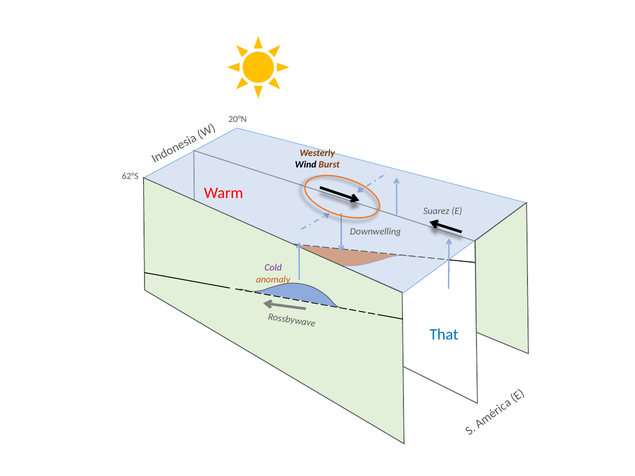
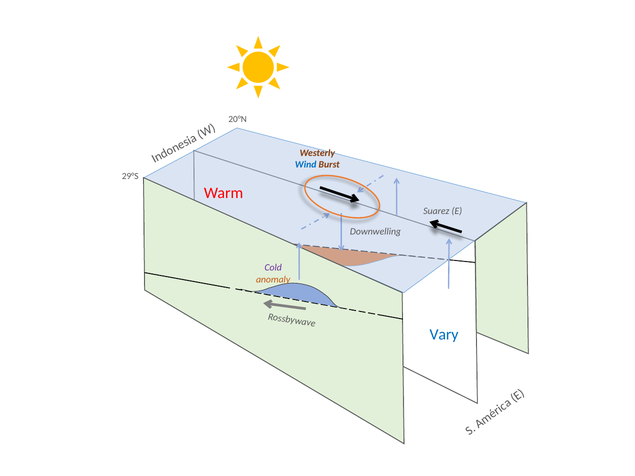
Wind colour: black -> blue (306, 165)
62°S: 62°S -> 29°S (130, 176)
That: That -> Vary (444, 335)
